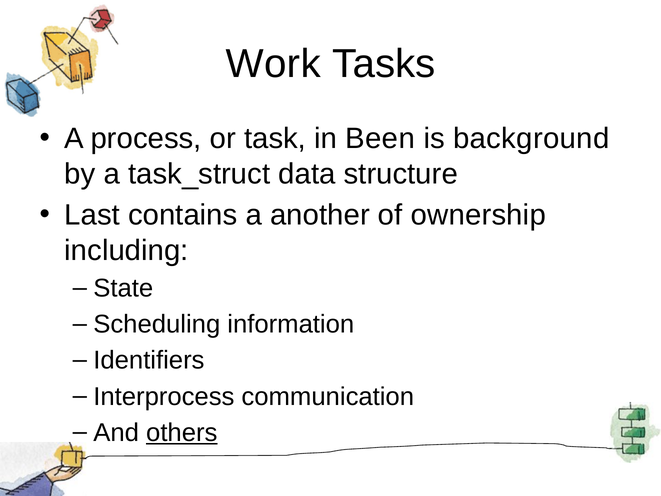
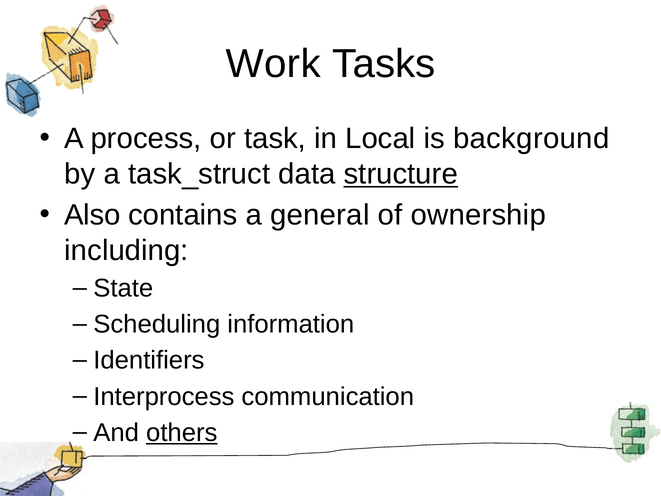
Been: Been -> Local (380, 139)
structure underline: none -> present (401, 174)
Last: Last -> Also (92, 215)
another: another -> general (320, 215)
